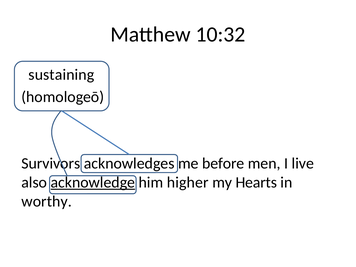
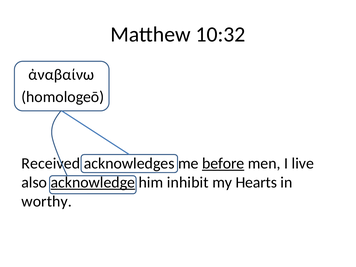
sustaining: sustaining -> ἀναβαίνω (61, 75)
Survivors: Survivors -> Received (51, 163)
before underline: none -> present (223, 163)
higher: higher -> inhibit (188, 182)
